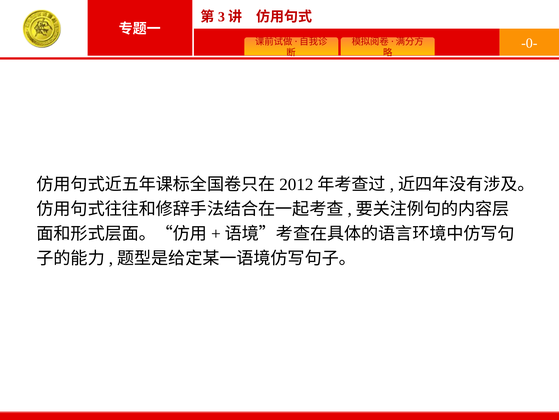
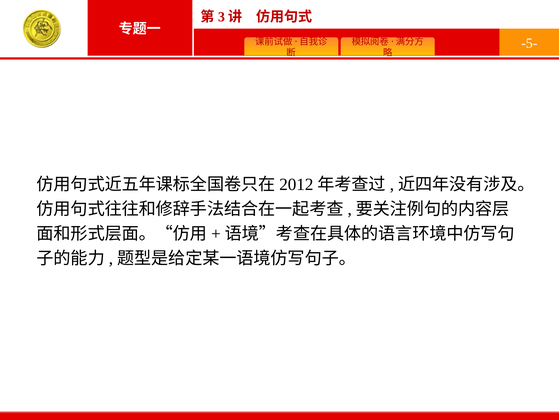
-0-: -0- -> -5- (529, 43)
